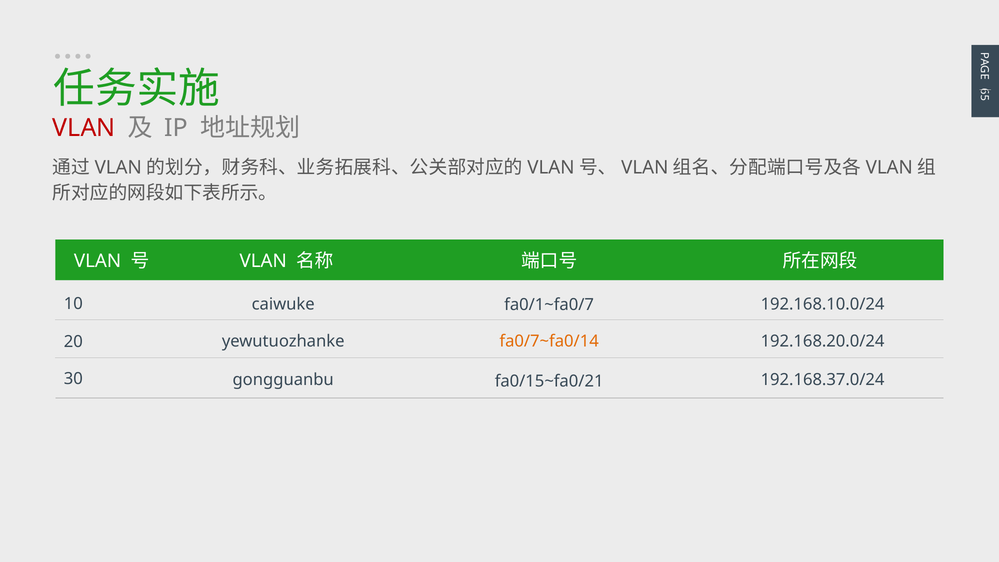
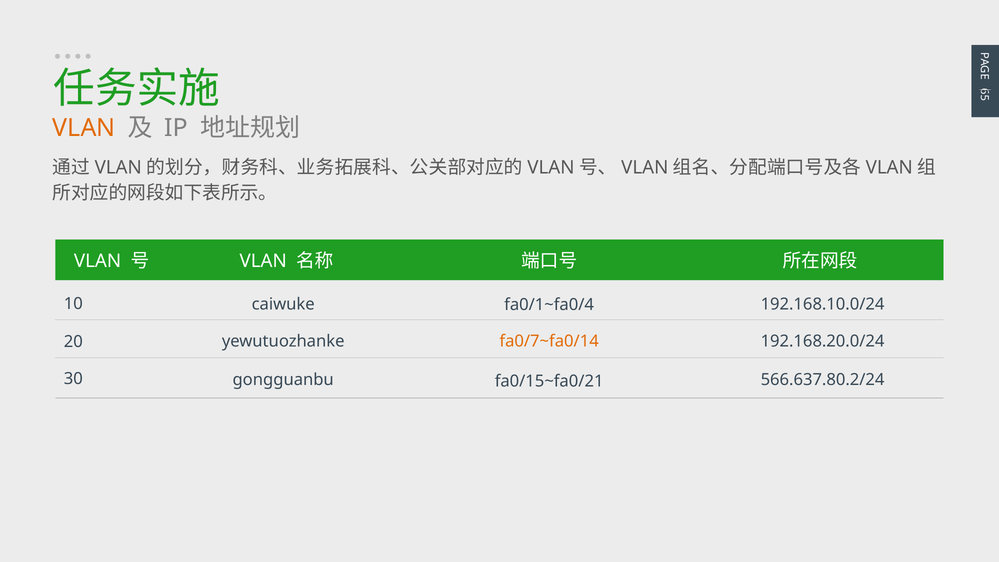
VLAN colour: red -> orange (84, 128)
fa0/1~fa0/7: fa0/1~fa0/7 -> fa0/1~fa0/4 (549, 305)
192.168.37.0/24: 192.168.37.0/24 -> 566.637.80.2/24 (823, 380)
